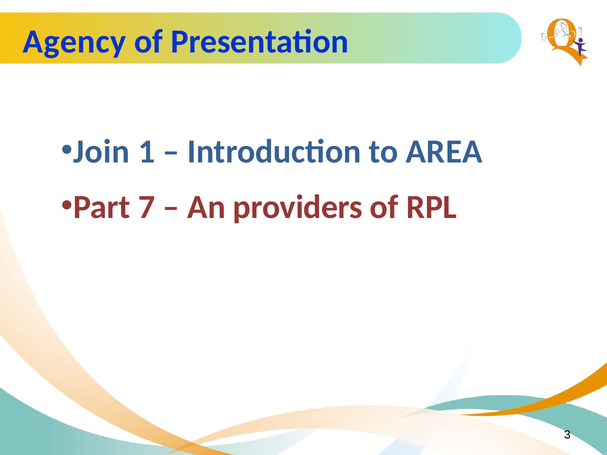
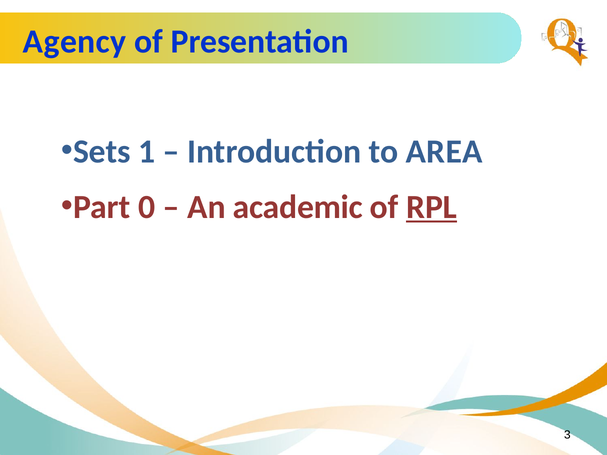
Join: Join -> Sets (102, 152)
7: 7 -> 0 (147, 207)
providers: providers -> academic (298, 207)
RPL underline: none -> present (432, 207)
